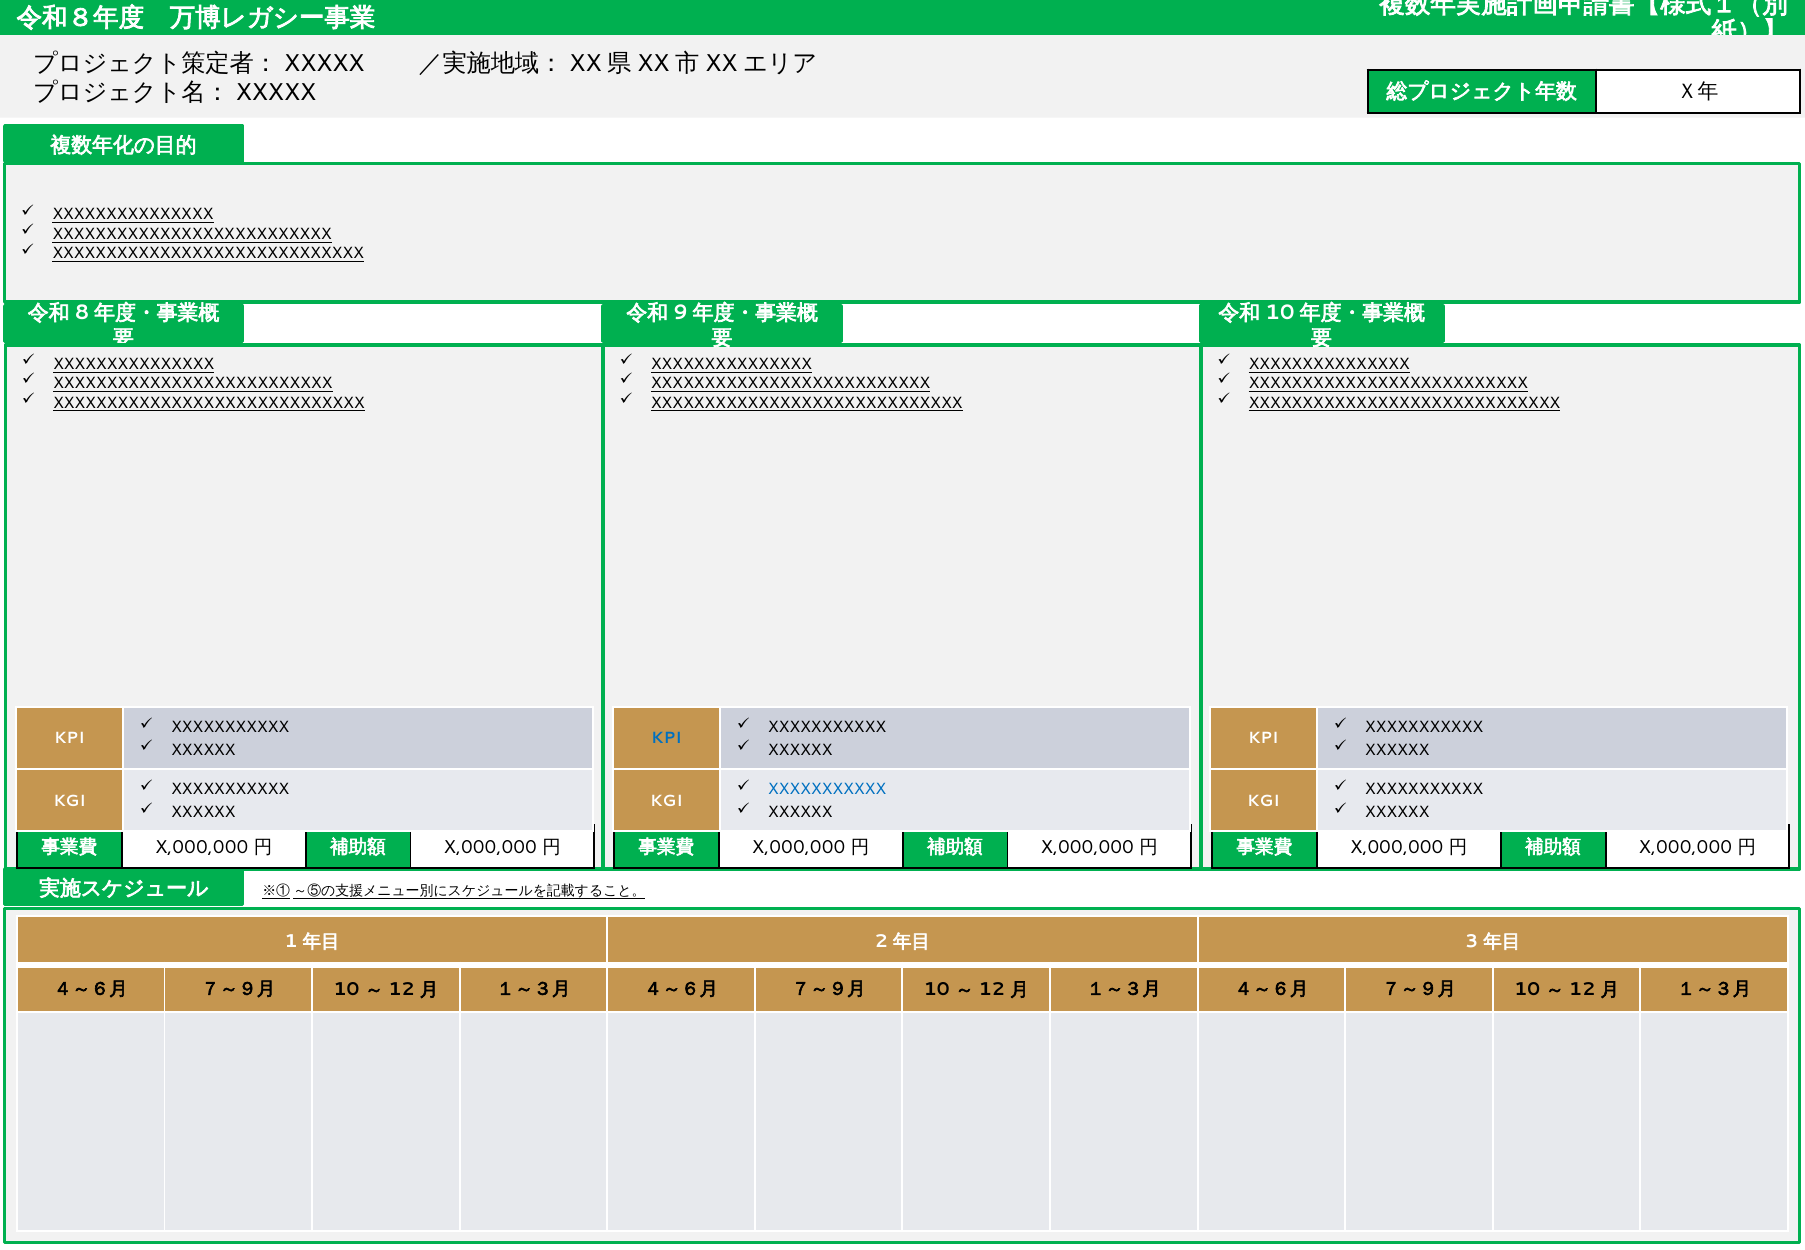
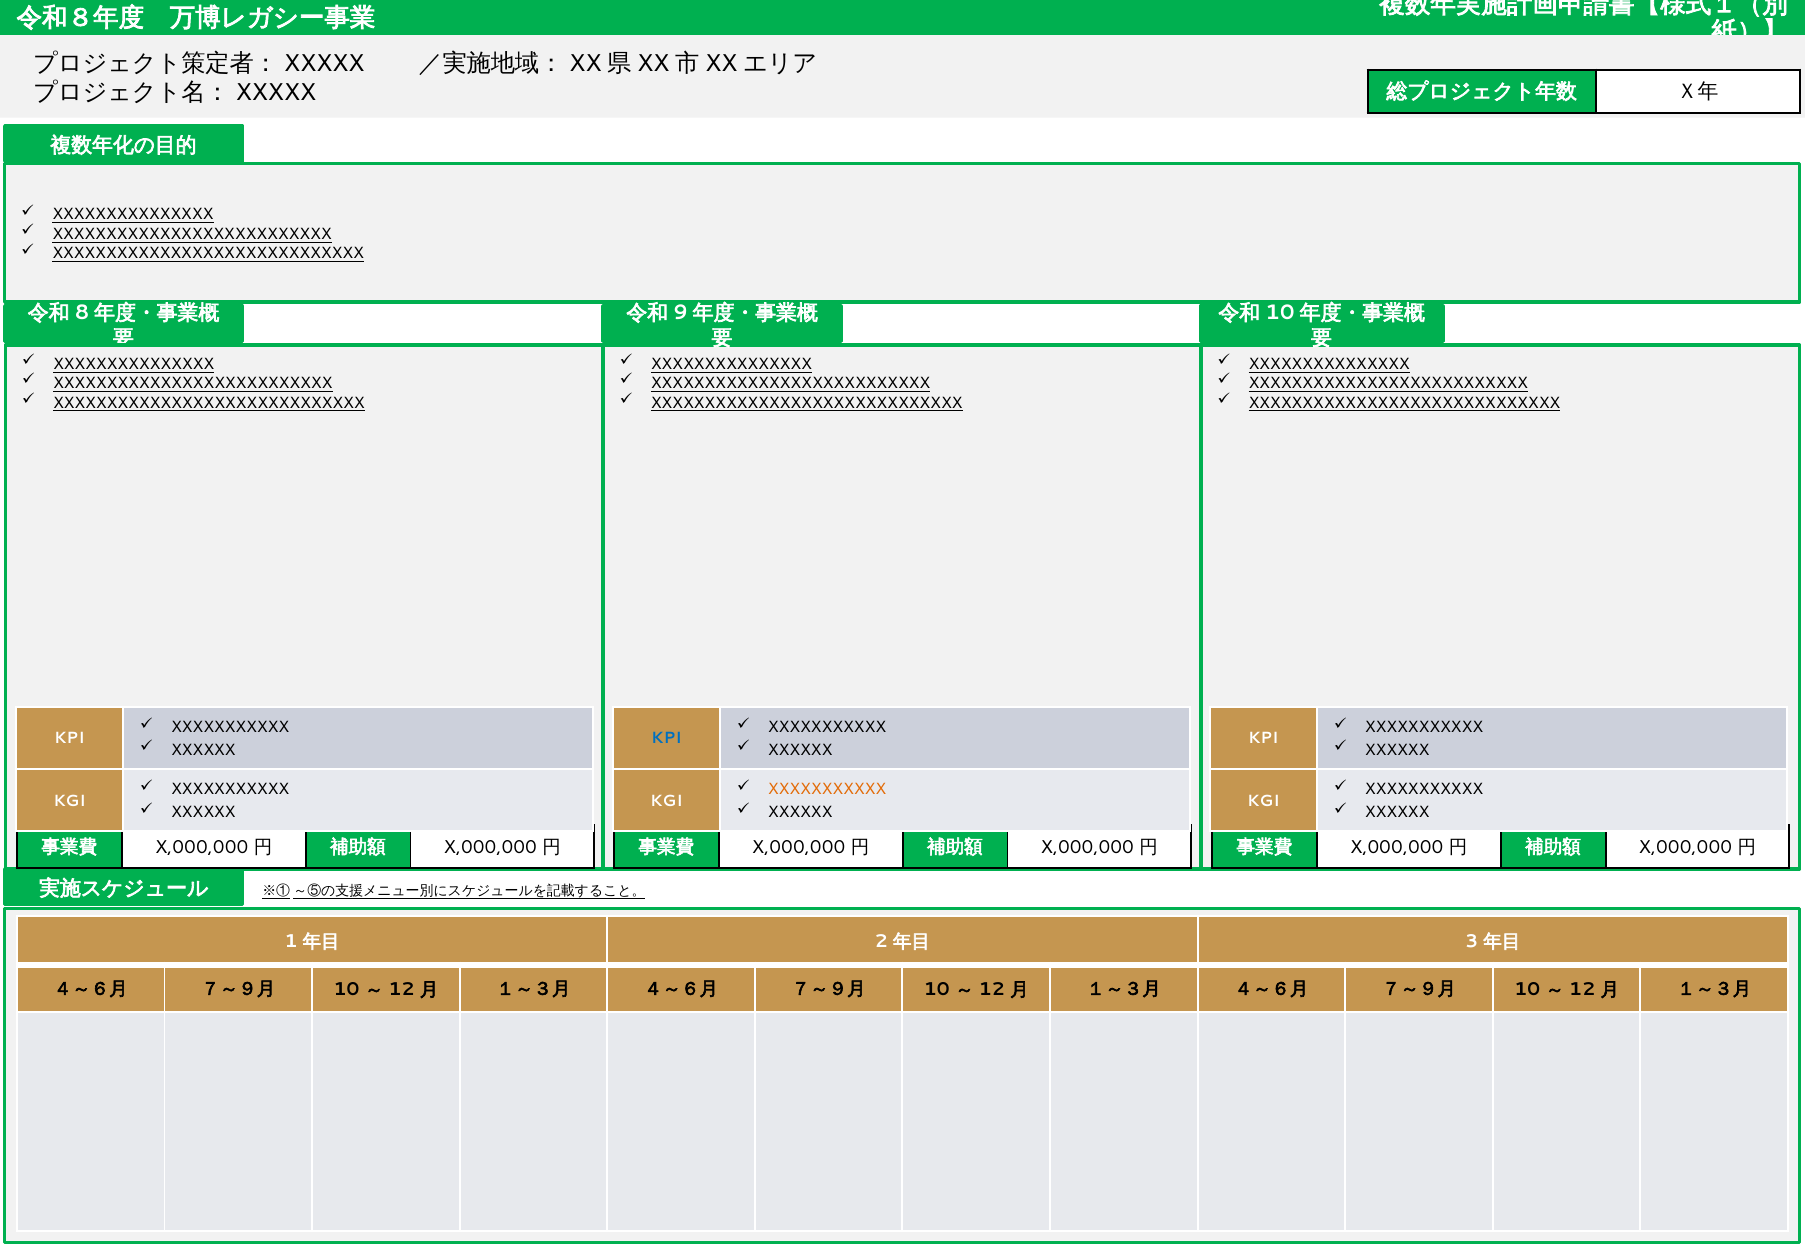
XXXXXXXXXXX colour: blue -> orange (827, 789)
